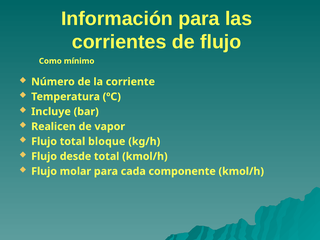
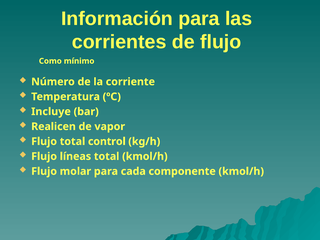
bloque: bloque -> control (107, 141)
desde: desde -> líneas (75, 156)
